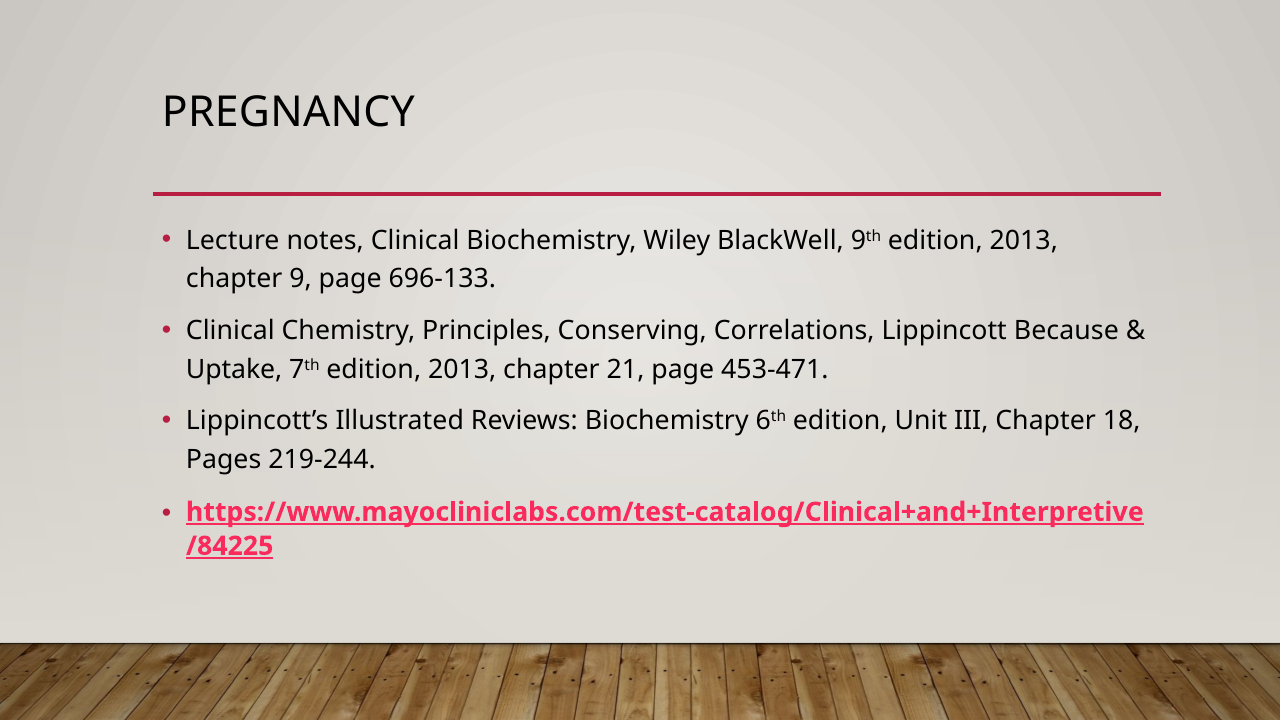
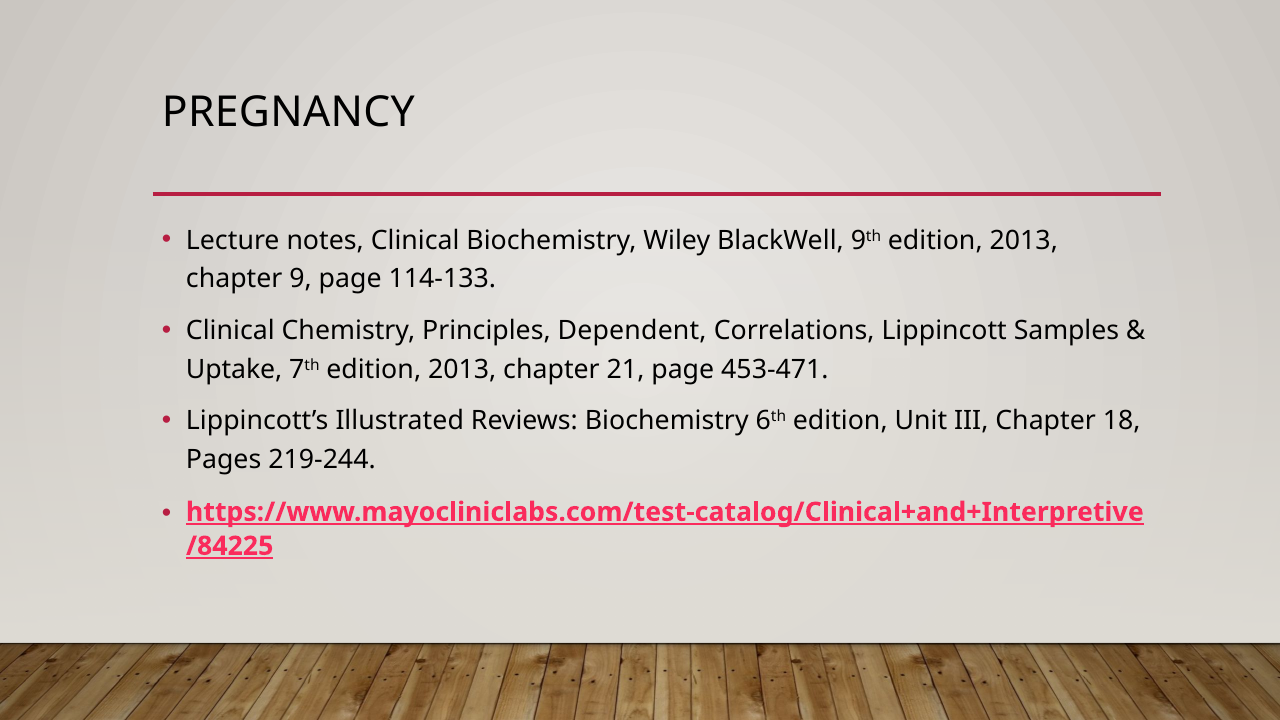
696-133: 696-133 -> 114-133 (442, 279)
Conserving: Conserving -> Dependent (632, 331)
Because: Because -> Samples (1066, 331)
